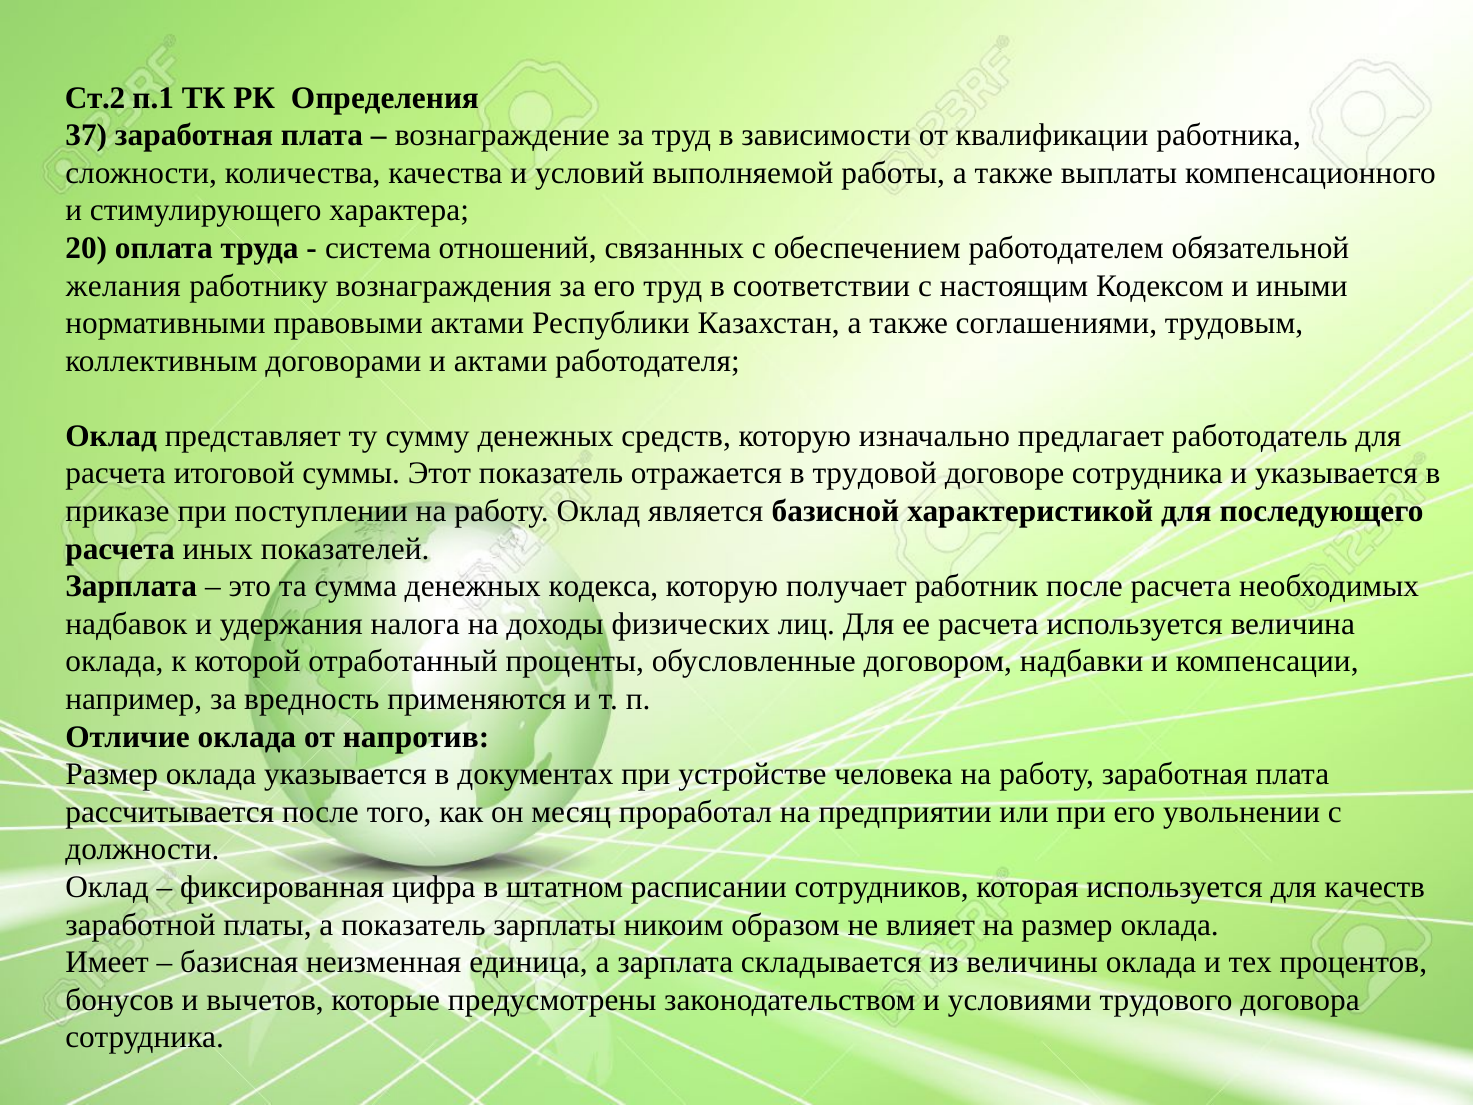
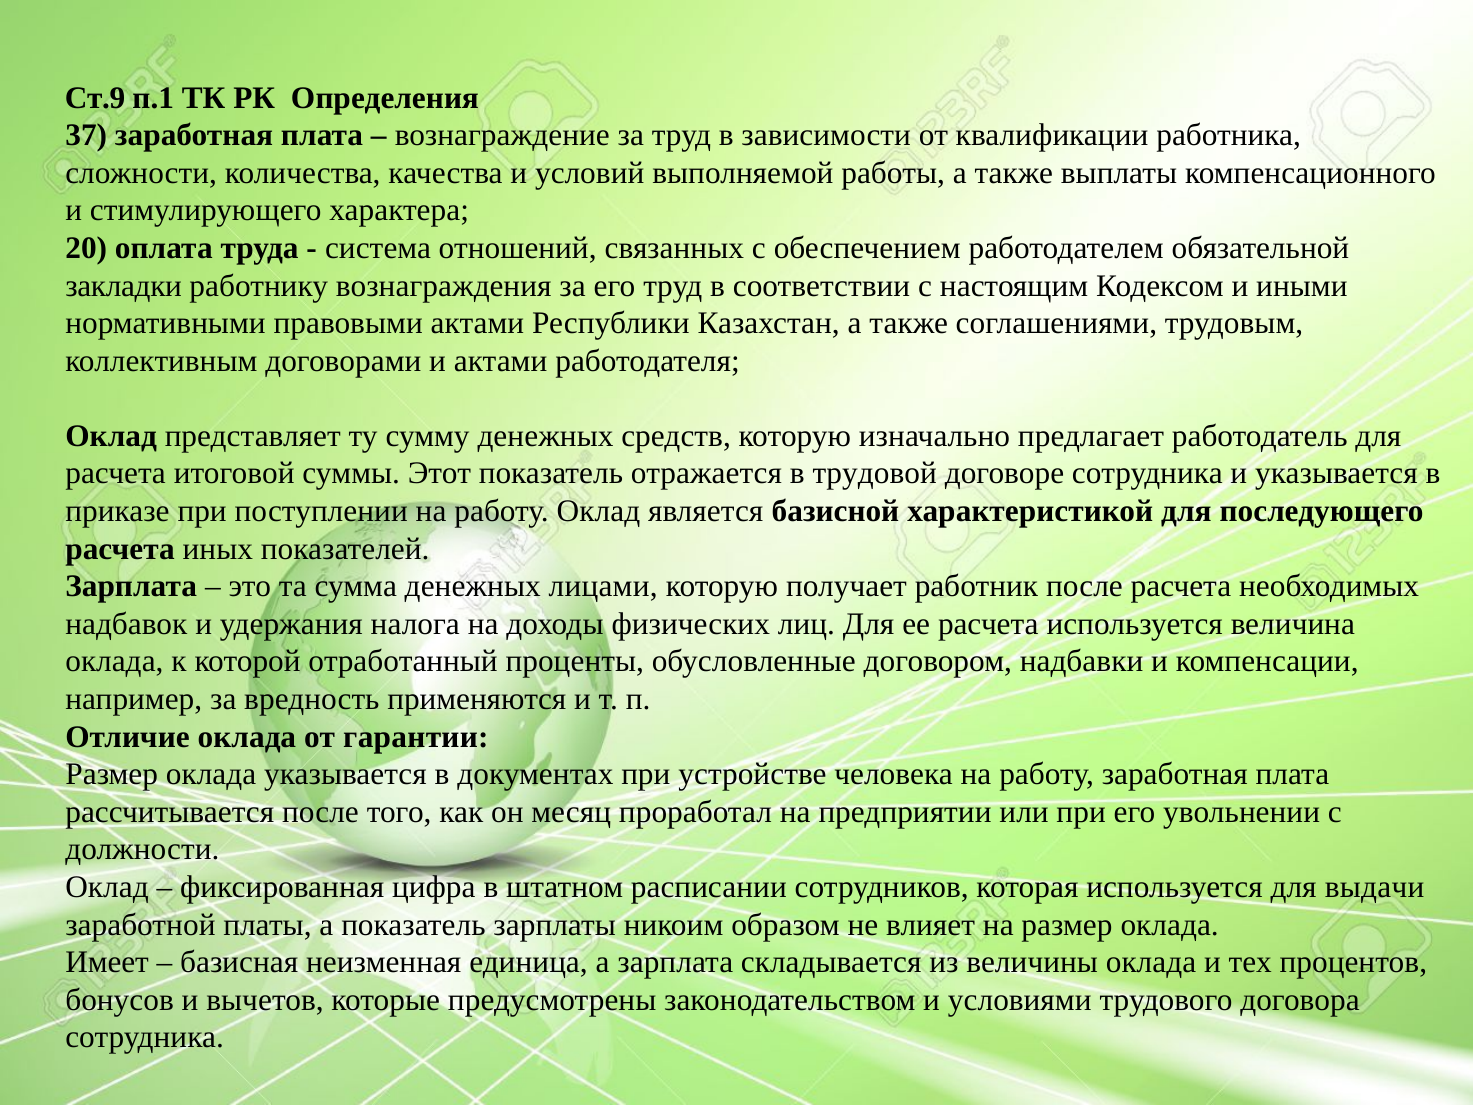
Cт.2: Cт.2 -> Cт.9 (95, 98)
желания: желания -> закладки (124, 286)
кодекса: кодекса -> лицами (603, 586)
напротив: напротив -> гарантии (416, 737)
качеств: качеств -> выдачи (1375, 887)
